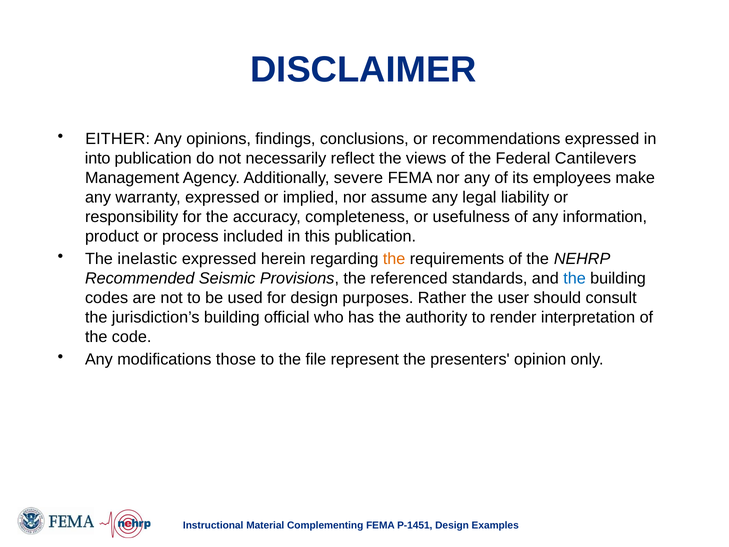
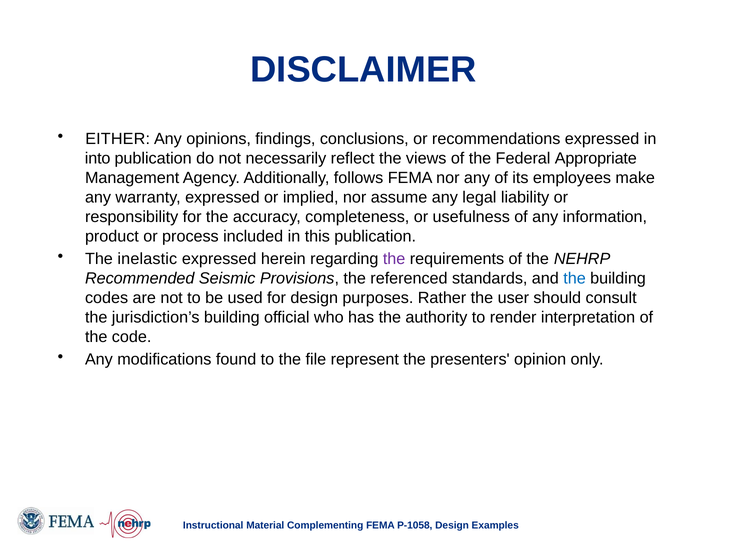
Cantilevers: Cantilevers -> Appropriate (596, 158)
severe: severe -> follows (359, 178)
the colour: orange -> purple (394, 259)
those: those -> found (236, 359)
P-1451: P-1451 -> P-1058 (415, 525)
